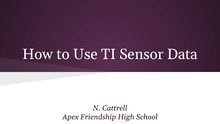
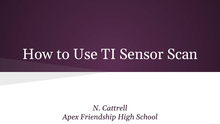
Data: Data -> Scan (182, 54)
